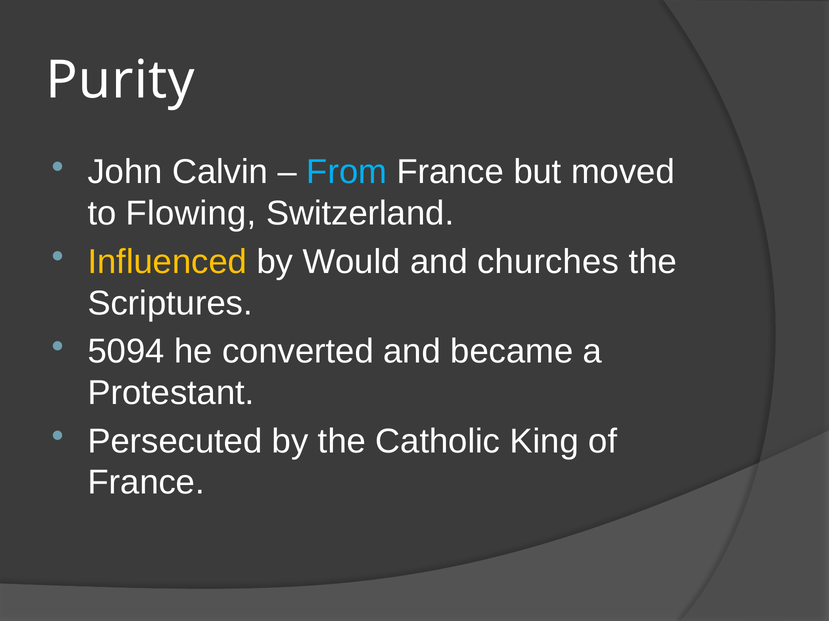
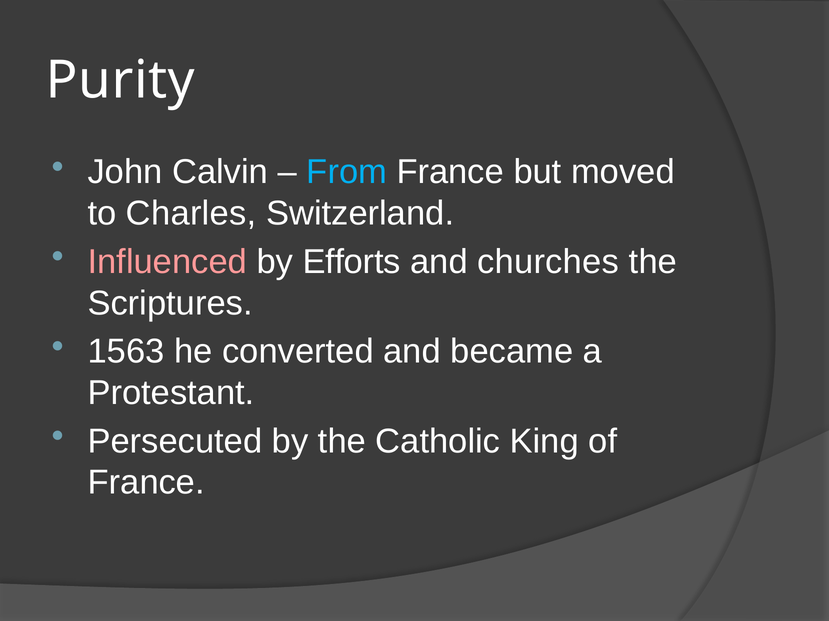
Flowing: Flowing -> Charles (191, 214)
Influenced colour: yellow -> pink (167, 262)
Would: Would -> Efforts (352, 262)
5094: 5094 -> 1563 (126, 352)
